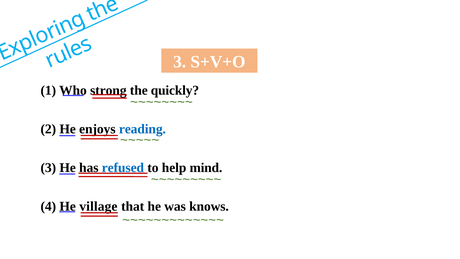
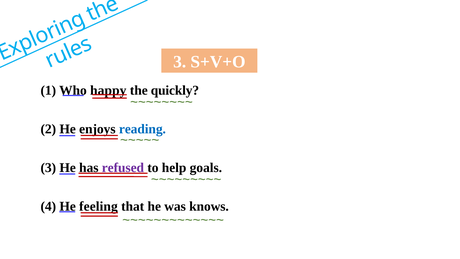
strong: strong -> happy (108, 90)
refused colour: blue -> purple (123, 168)
mind: mind -> goals (206, 168)
village: village -> feeling (98, 206)
